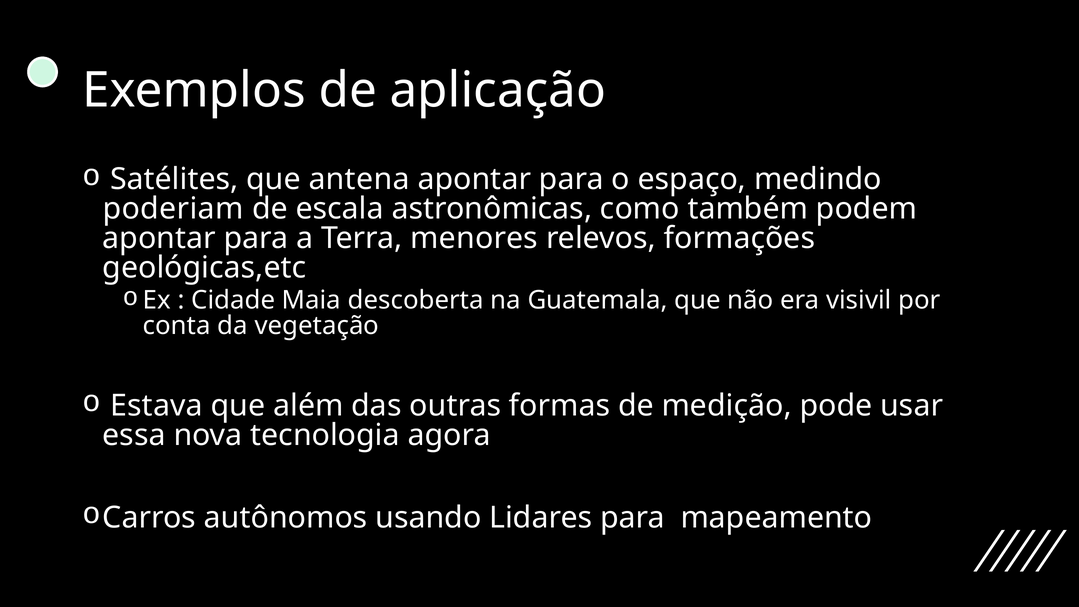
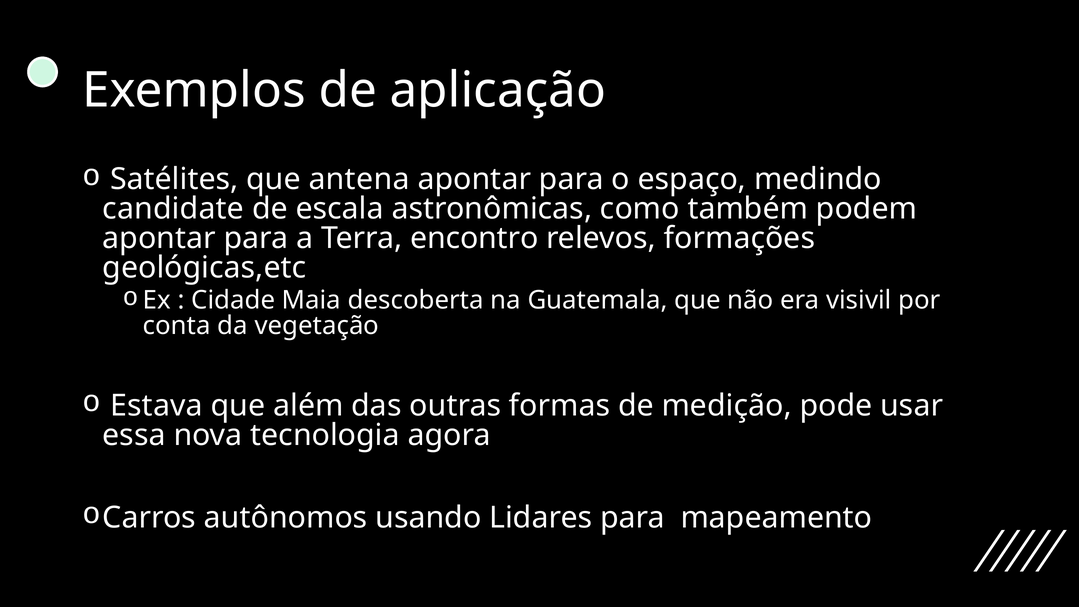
poderiam: poderiam -> candidate (173, 209)
menores: menores -> encontro (474, 238)
